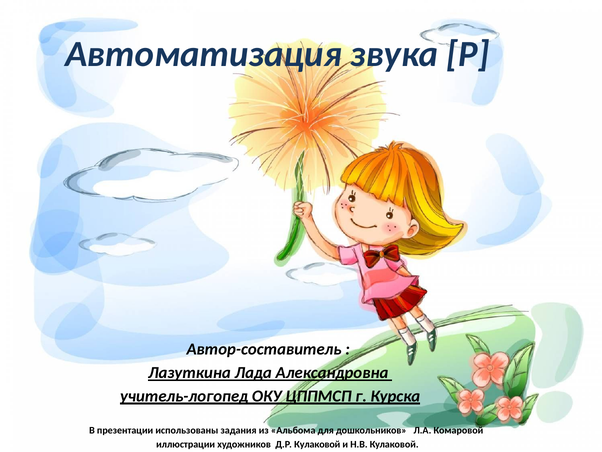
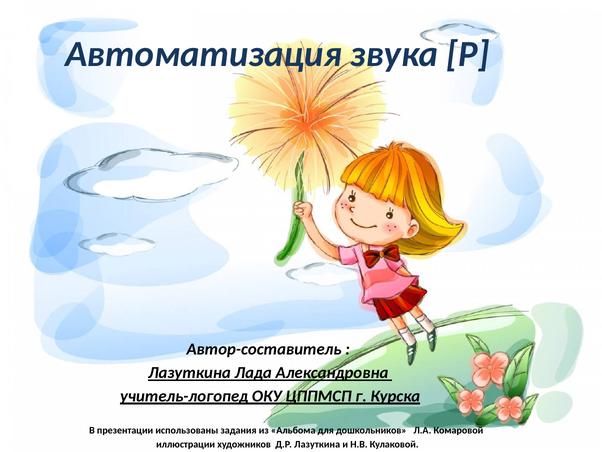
Д.Р Кулаковой: Кулаковой -> Лазуткина (317, 444)
